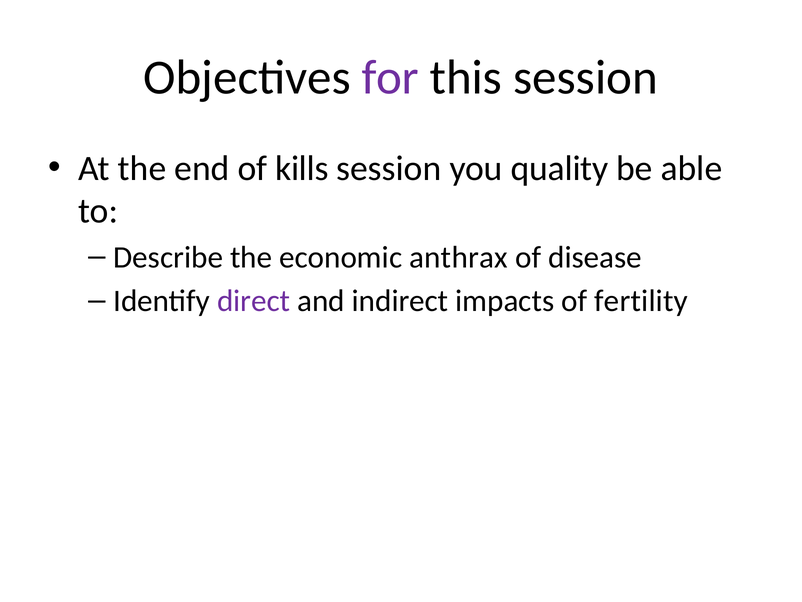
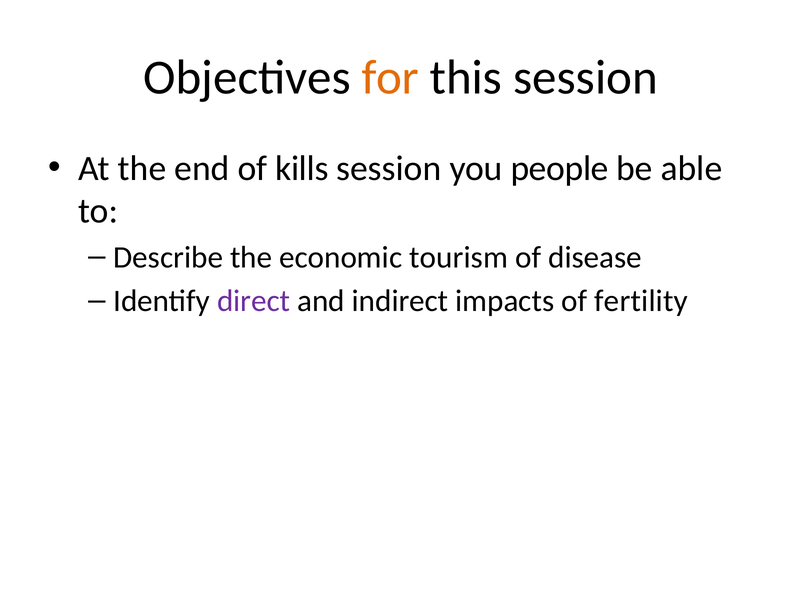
for colour: purple -> orange (390, 78)
quality: quality -> people (560, 168)
anthrax: anthrax -> tourism (459, 257)
